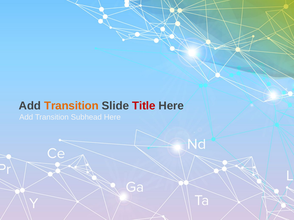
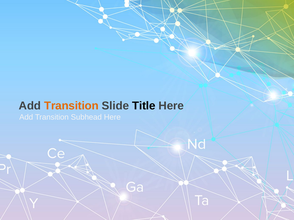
Title colour: red -> black (144, 106)
